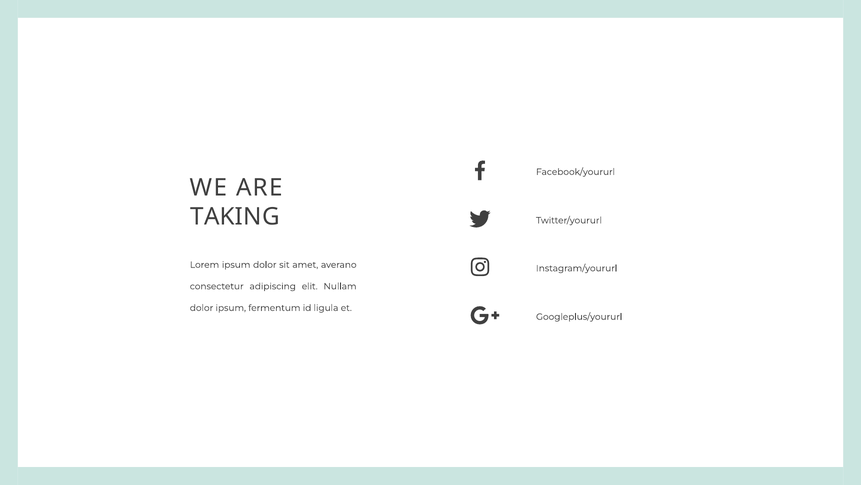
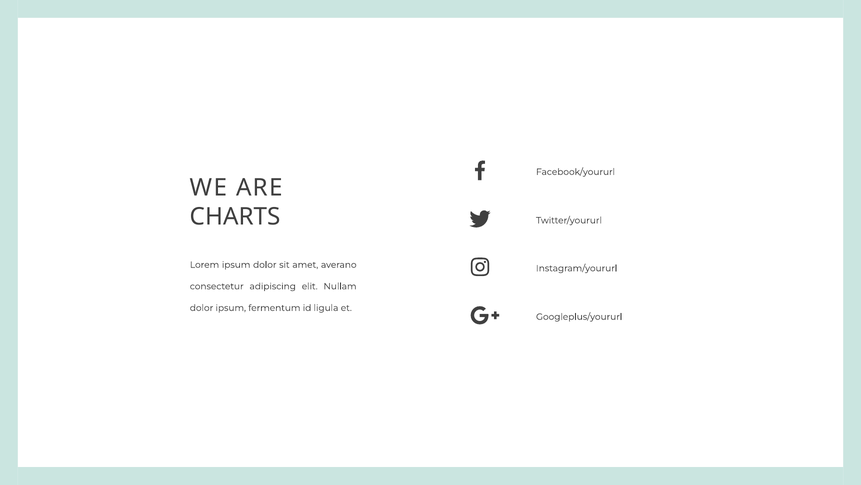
TAKING: TAKING -> CHARTS (235, 217)
